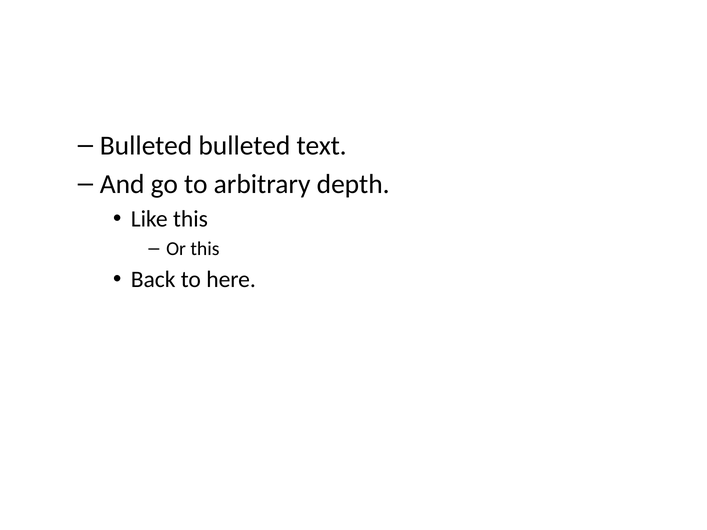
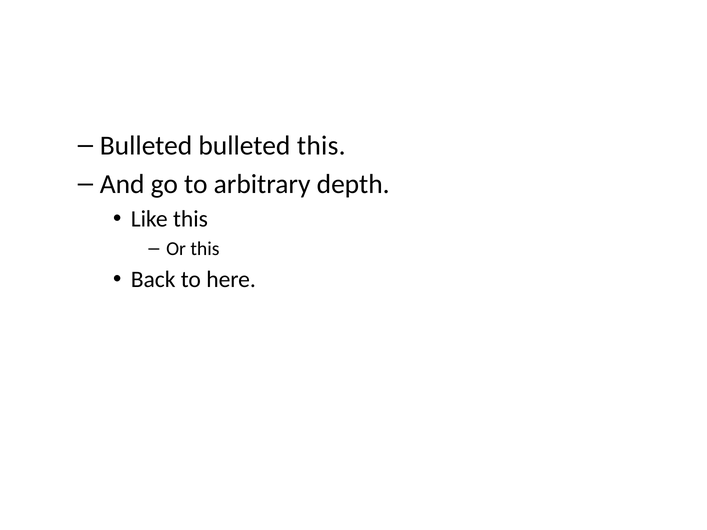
bulleted text: text -> this (321, 146)
